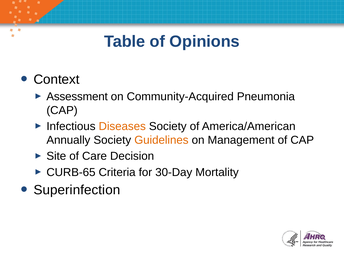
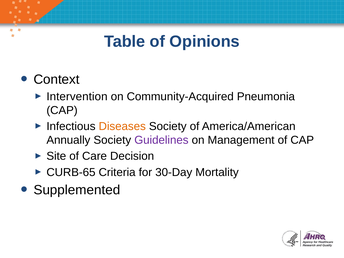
Assessment: Assessment -> Intervention (77, 97)
Guidelines colour: orange -> purple (161, 140)
Superinfection: Superinfection -> Supplemented (77, 190)
